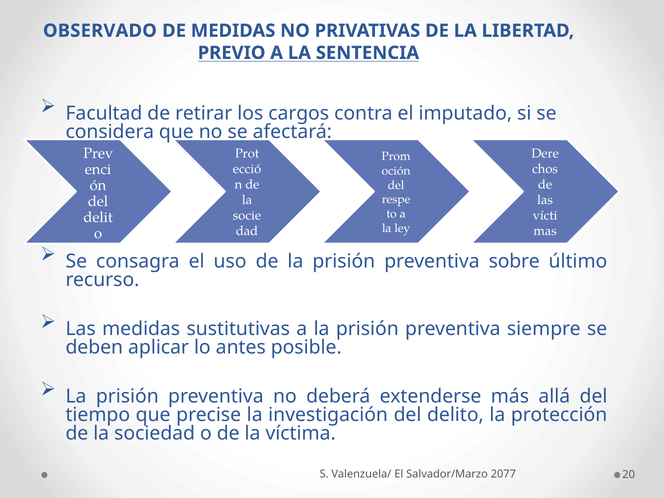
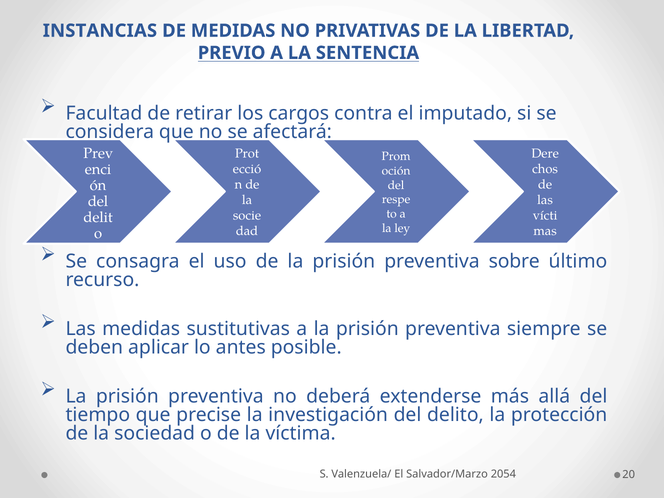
OBSERVADO: OBSERVADO -> INSTANCIAS (100, 31)
2077: 2077 -> 2054 (503, 474)
